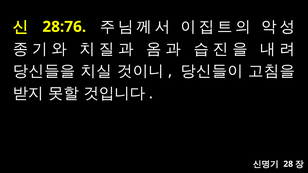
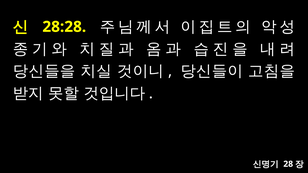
28:76: 28:76 -> 28:28 (64, 27)
